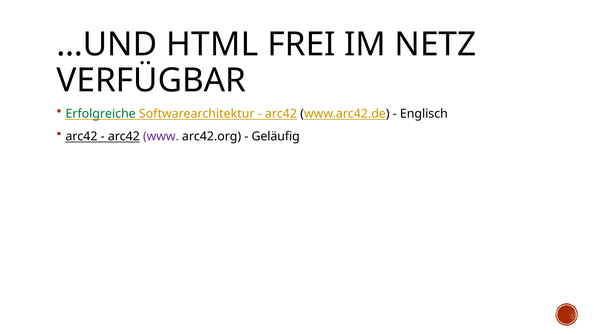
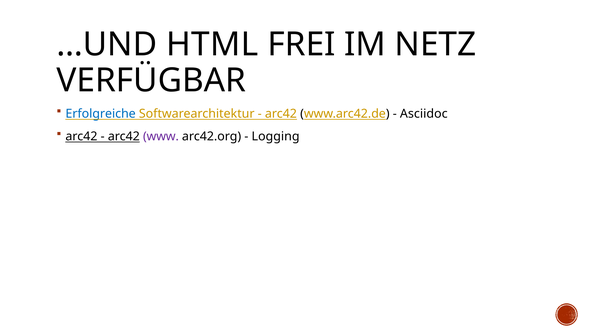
Erfolgreiche colour: green -> blue (101, 114)
Englisch: Englisch -> Asciidoc (424, 114)
Geläufig: Geläufig -> Logging (276, 136)
